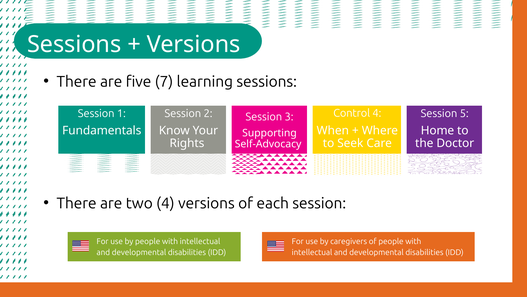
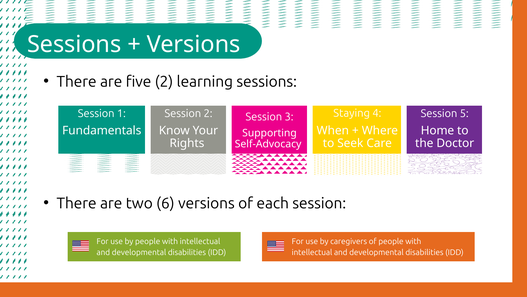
five 7: 7 -> 2 (164, 82)
Control: Control -> Staying (352, 113)
two 4: 4 -> 6 (165, 203)
